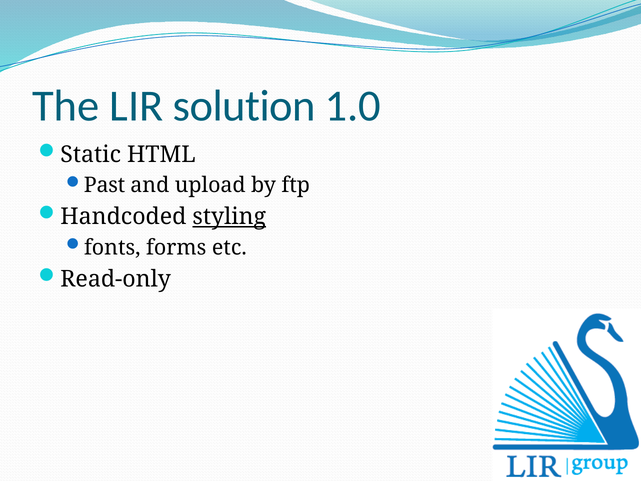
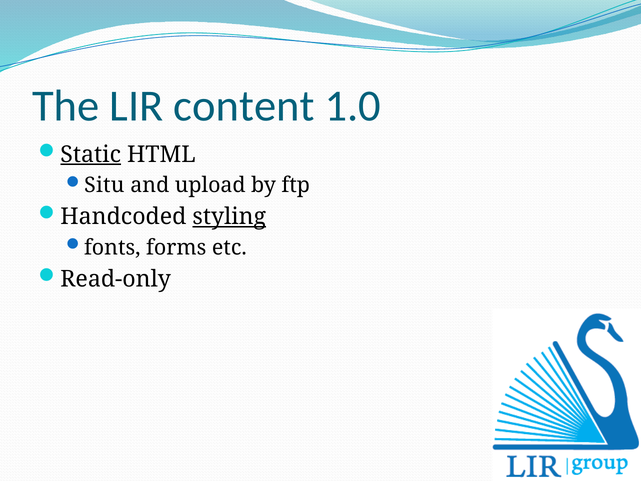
solution: solution -> content (244, 106)
Static underline: none -> present (91, 154)
Past: Past -> Situ (104, 185)
